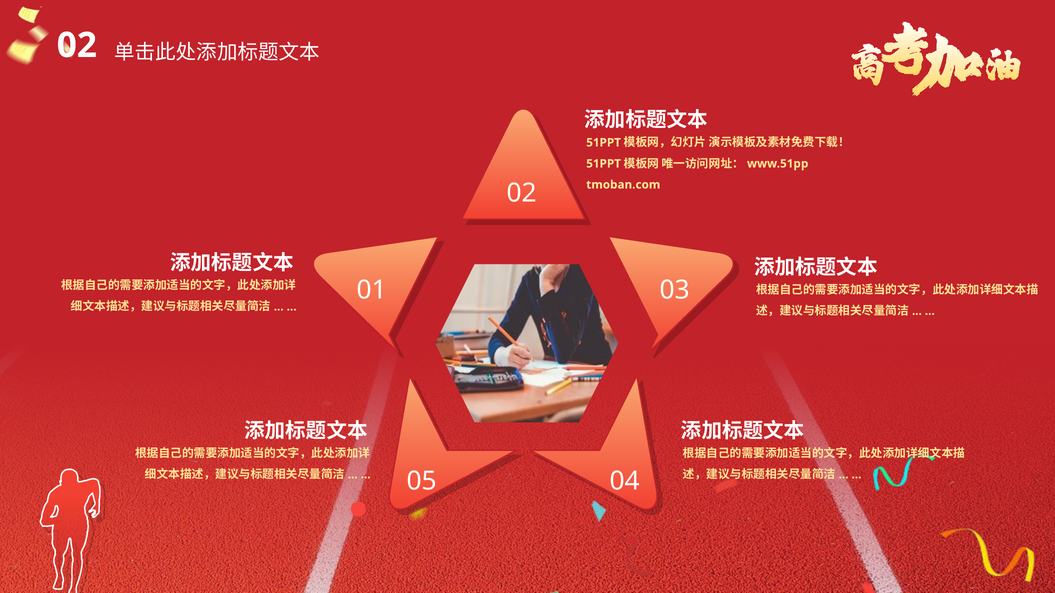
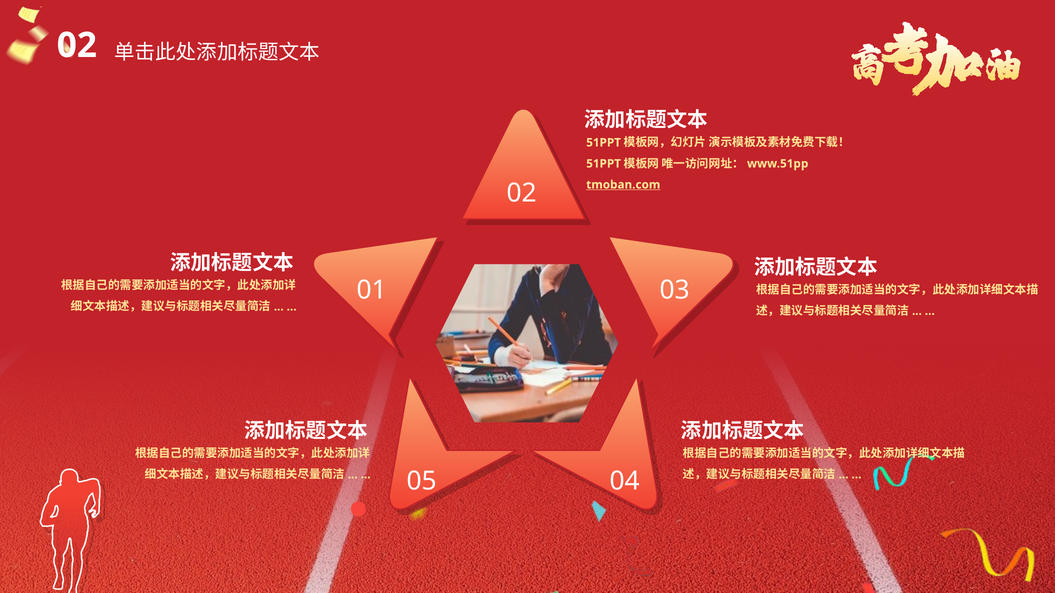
tmoban.com underline: none -> present (623, 185)
